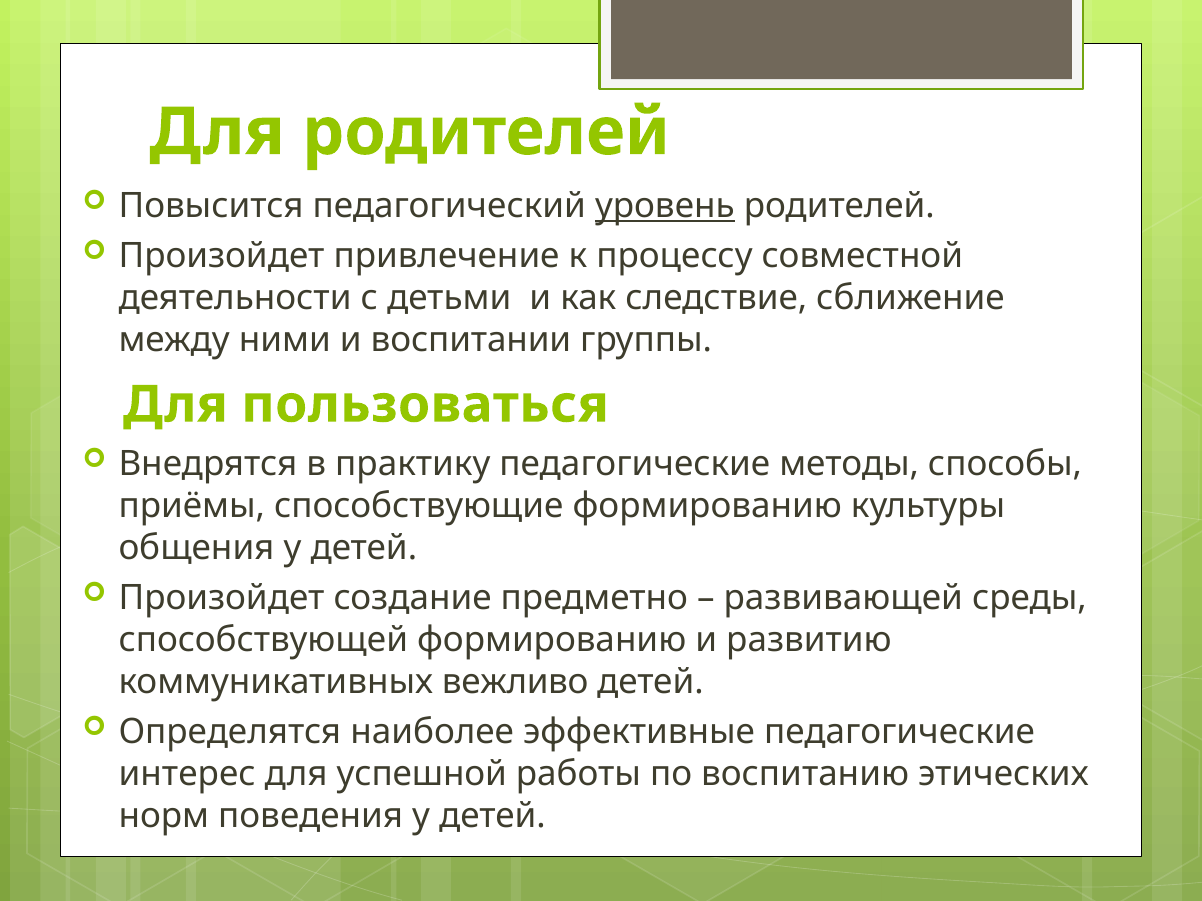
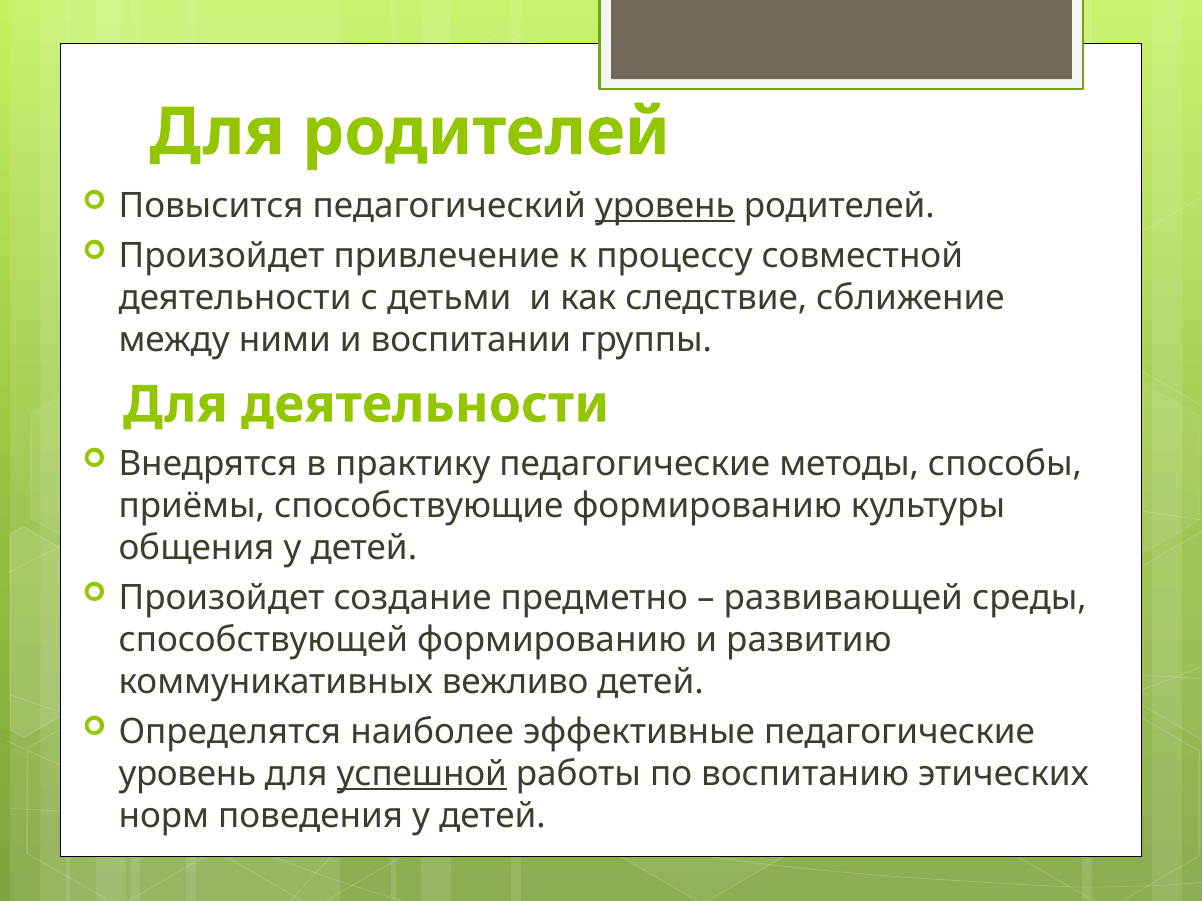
Для пользоваться: пользоваться -> деятельности (425, 405)
интерес: интерес -> уровень (187, 774)
успешной underline: none -> present (422, 774)
